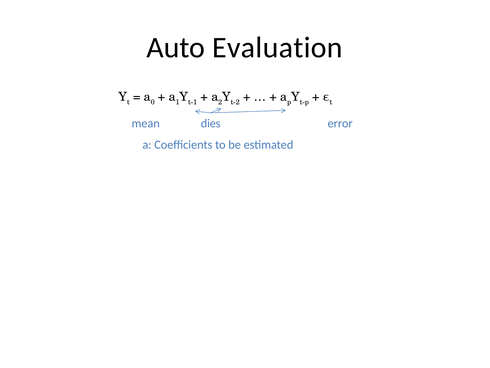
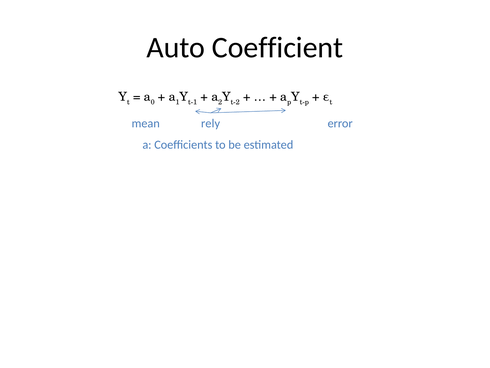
Evaluation: Evaluation -> Coefficient (278, 47)
dies: dies -> rely (211, 123)
